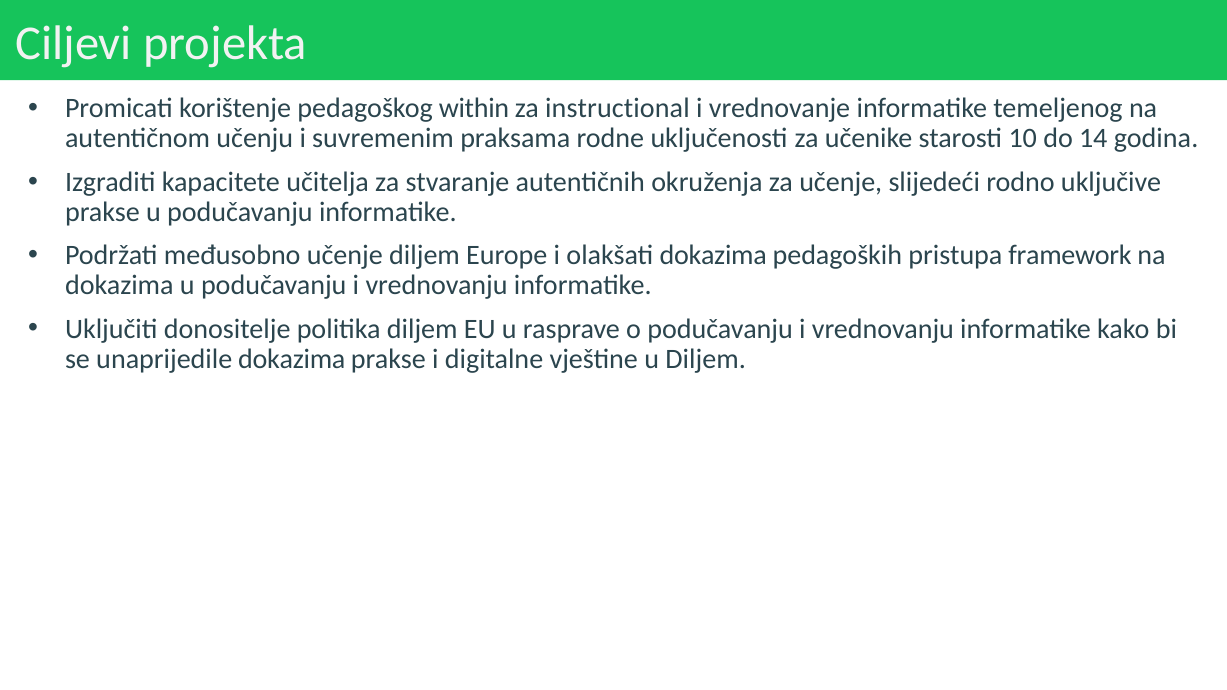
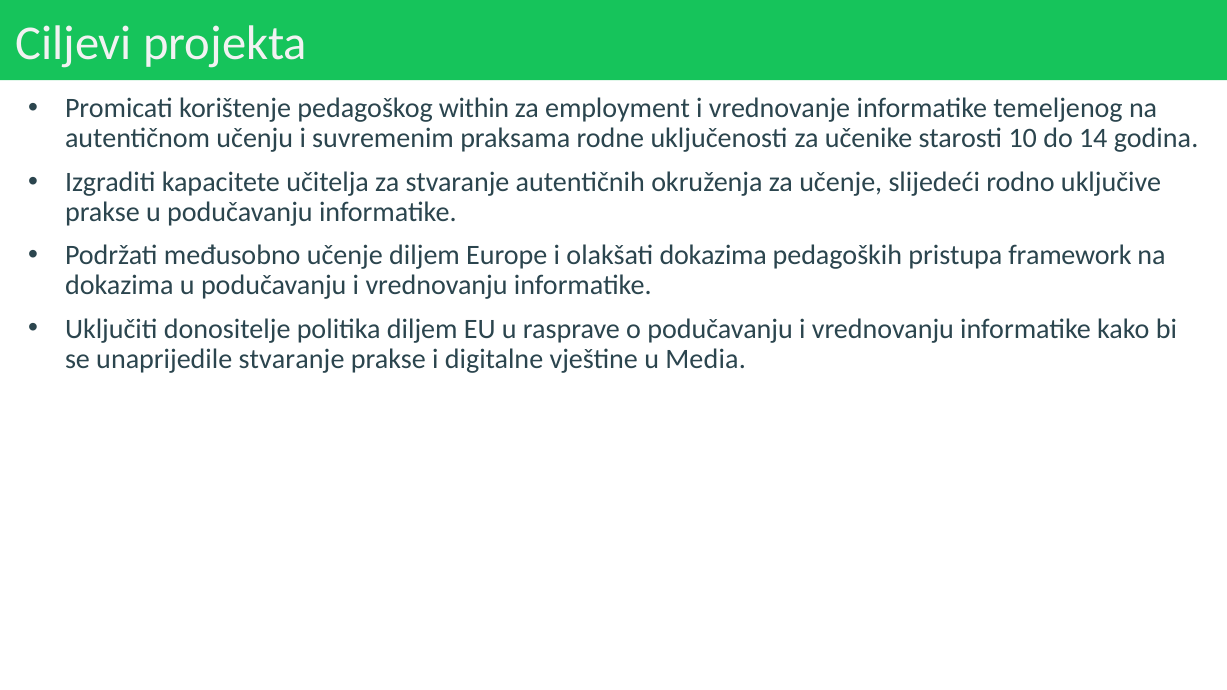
instructional: instructional -> employment (618, 108)
unaprijedile dokazima: dokazima -> stvaranje (292, 359)
u Diljem: Diljem -> Media (706, 359)
